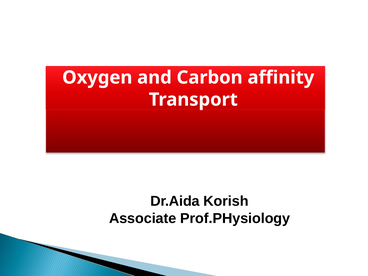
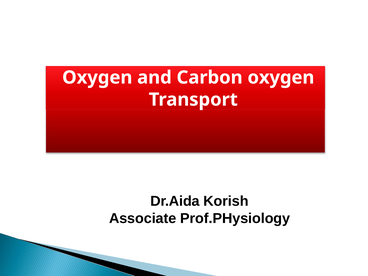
Carbon affinity: affinity -> oxygen (281, 78)
